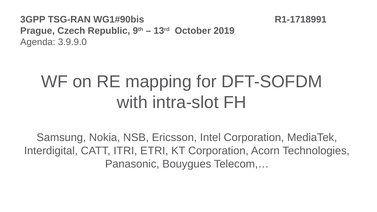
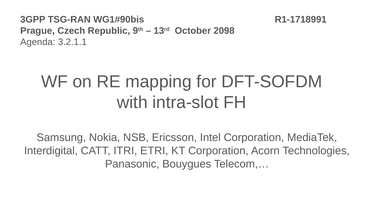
2019: 2019 -> 2098 (224, 31)
3.9.9.0: 3.9.9.0 -> 3.2.1.1 (72, 42)
